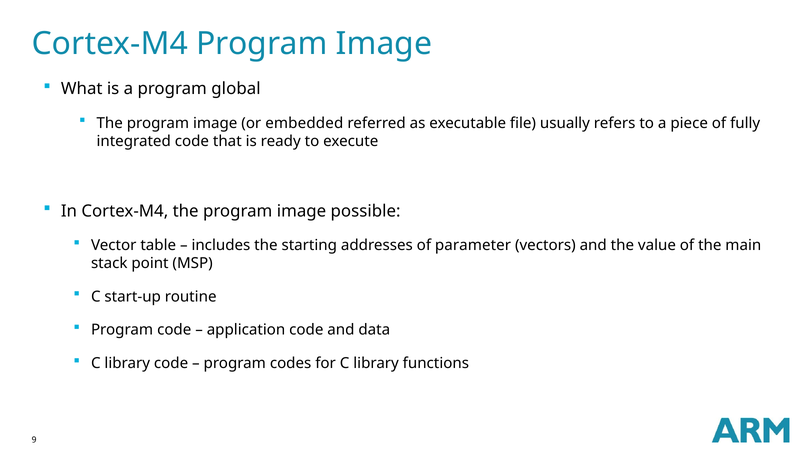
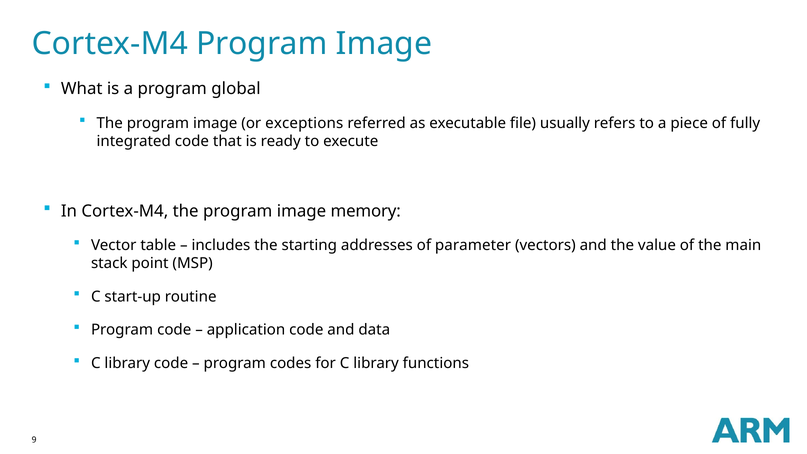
embedded: embedded -> exceptions (304, 123)
possible: possible -> memory (366, 211)
